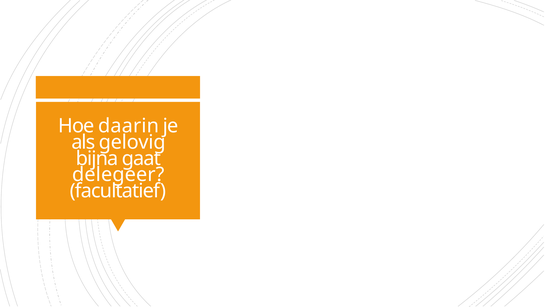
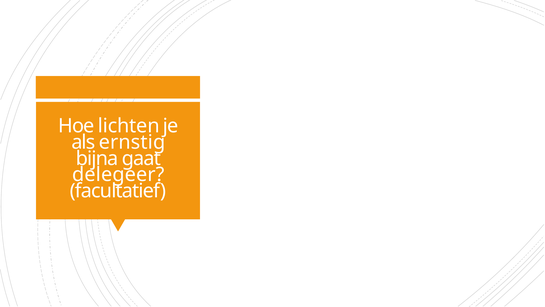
daarin: daarin -> lichten (129, 126)
gelovig: gelovig -> ernstig (132, 142)
